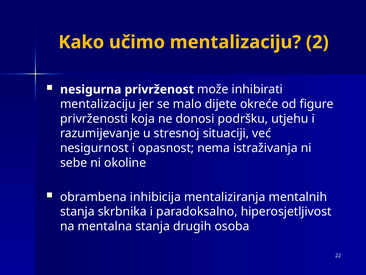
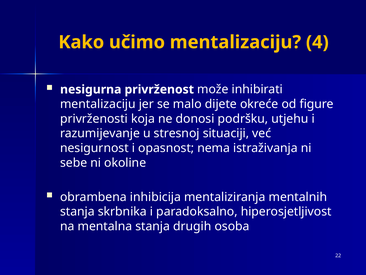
2: 2 -> 4 (317, 42)
